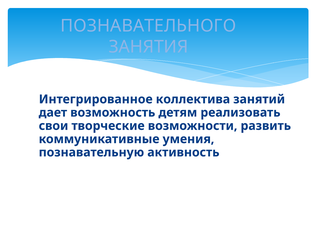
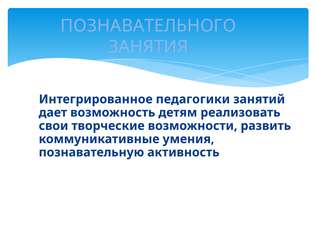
коллектива: коллектива -> педагогики (193, 99)
